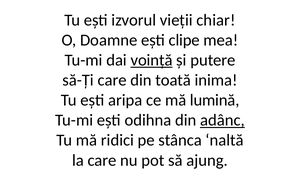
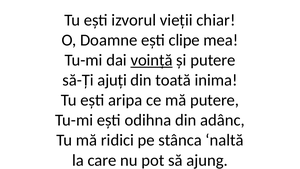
să-Ți care: care -> ajuți (112, 80)
mă lumină: lumină -> putere (215, 100)
adânc underline: present -> none (222, 120)
